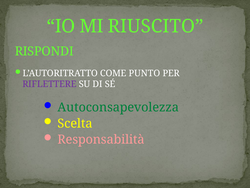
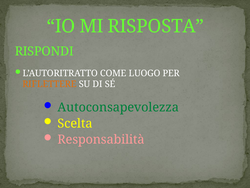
RIUSCITO: RIUSCITO -> RISPOSTA (156, 26)
PUNTO: PUNTO -> LUOGO (145, 73)
RIFLETTERE colour: purple -> orange (49, 84)
